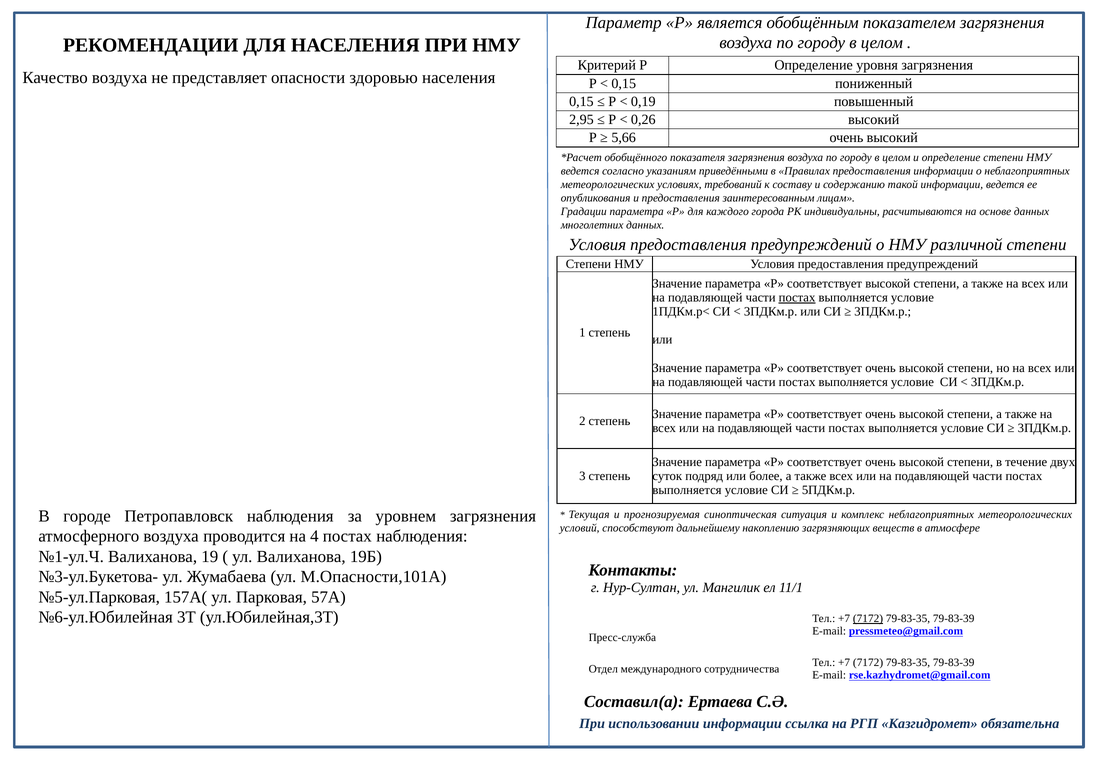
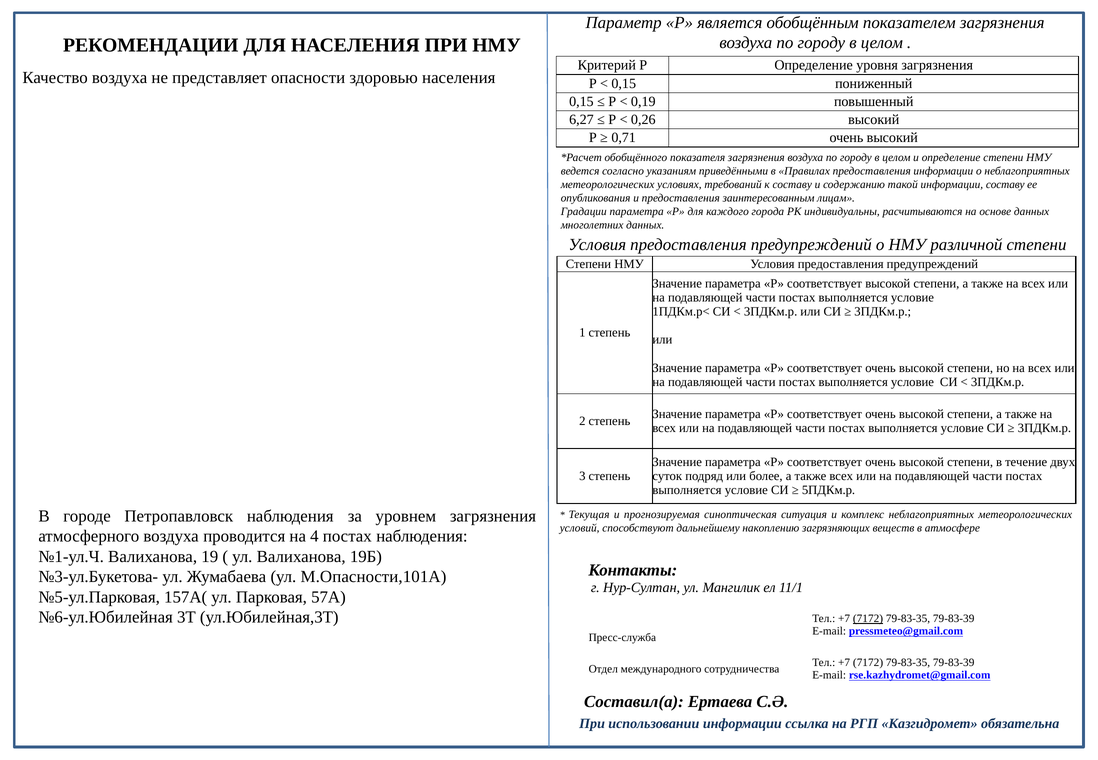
2,95: 2,95 -> 6,27 (581, 120)
5,66: 5,66 -> 0,71 (624, 138)
информации ведется: ведется -> составу (1005, 185)
постах underline: present -> none (797, 298)
